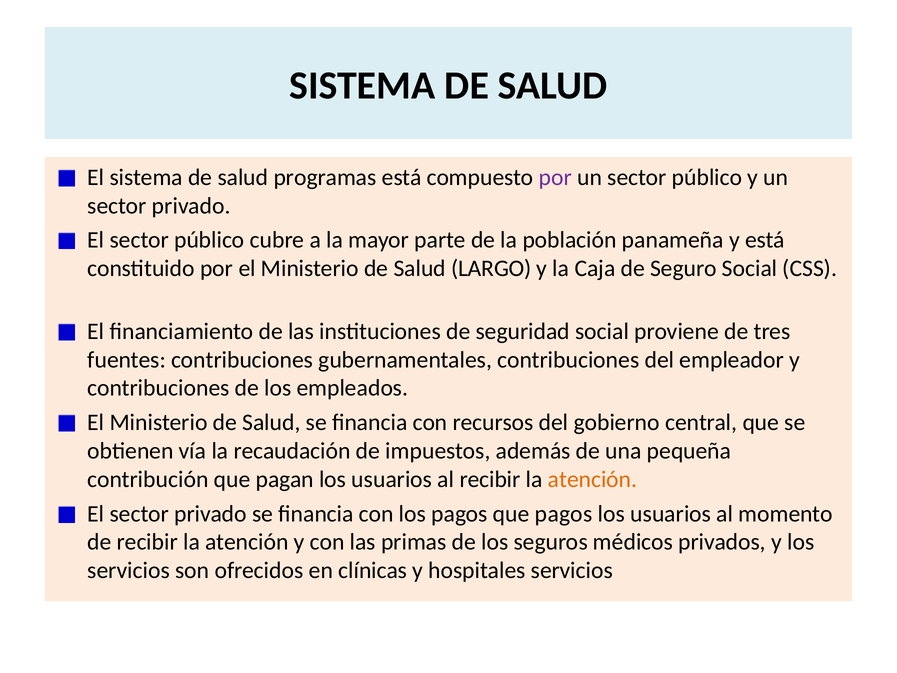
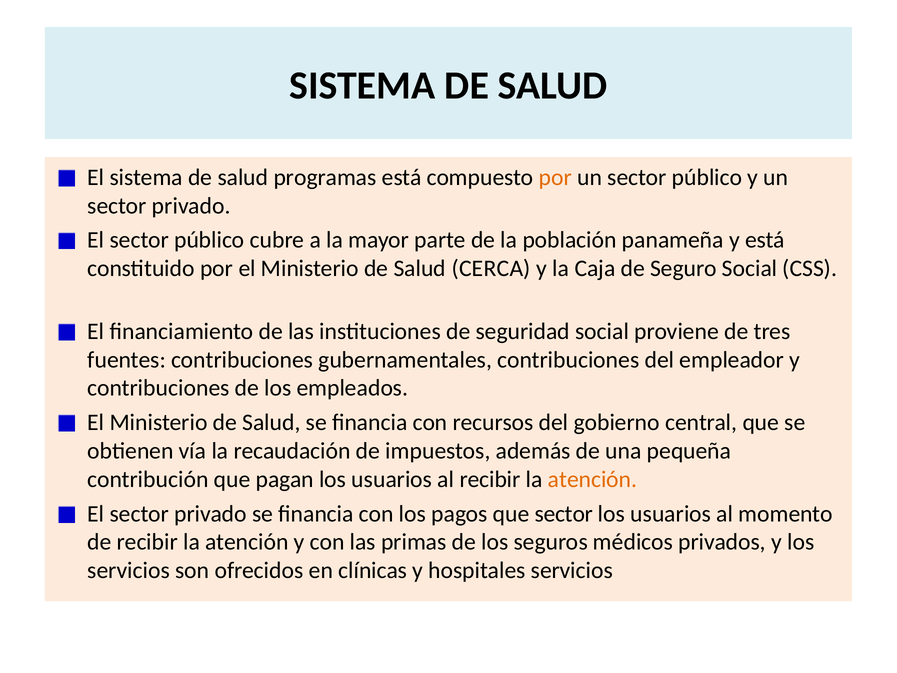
por colour: purple -> orange (555, 177)
LARGO: LARGO -> CERCA (491, 268)
que pagos: pagos -> sector (564, 514)
